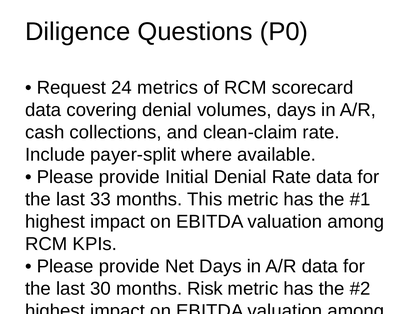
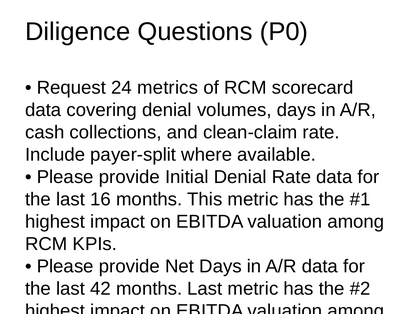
33: 33 -> 16 (101, 200)
30: 30 -> 42 (101, 289)
months Risk: Risk -> Last (205, 289)
